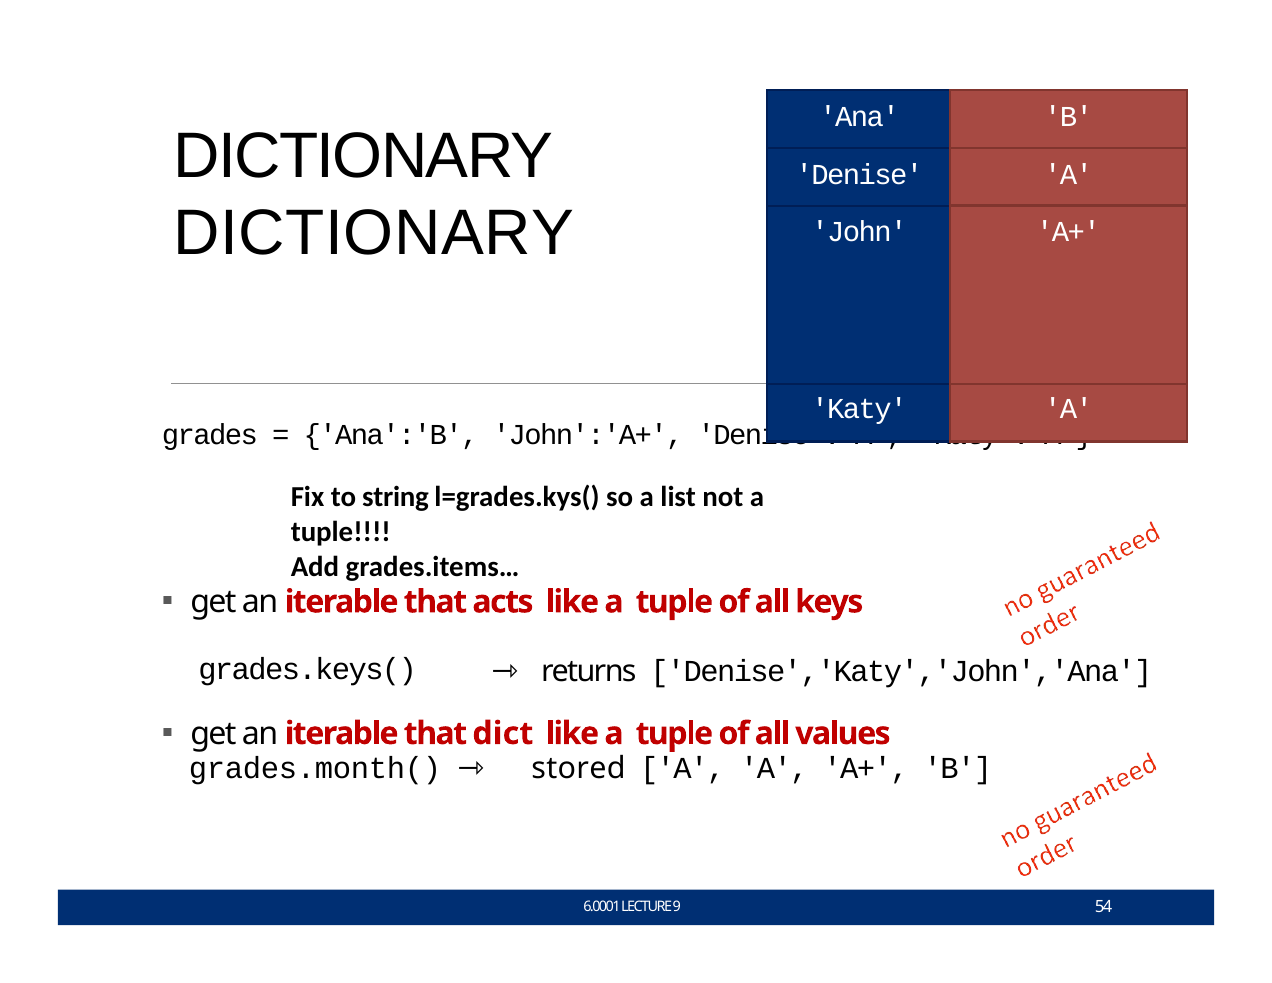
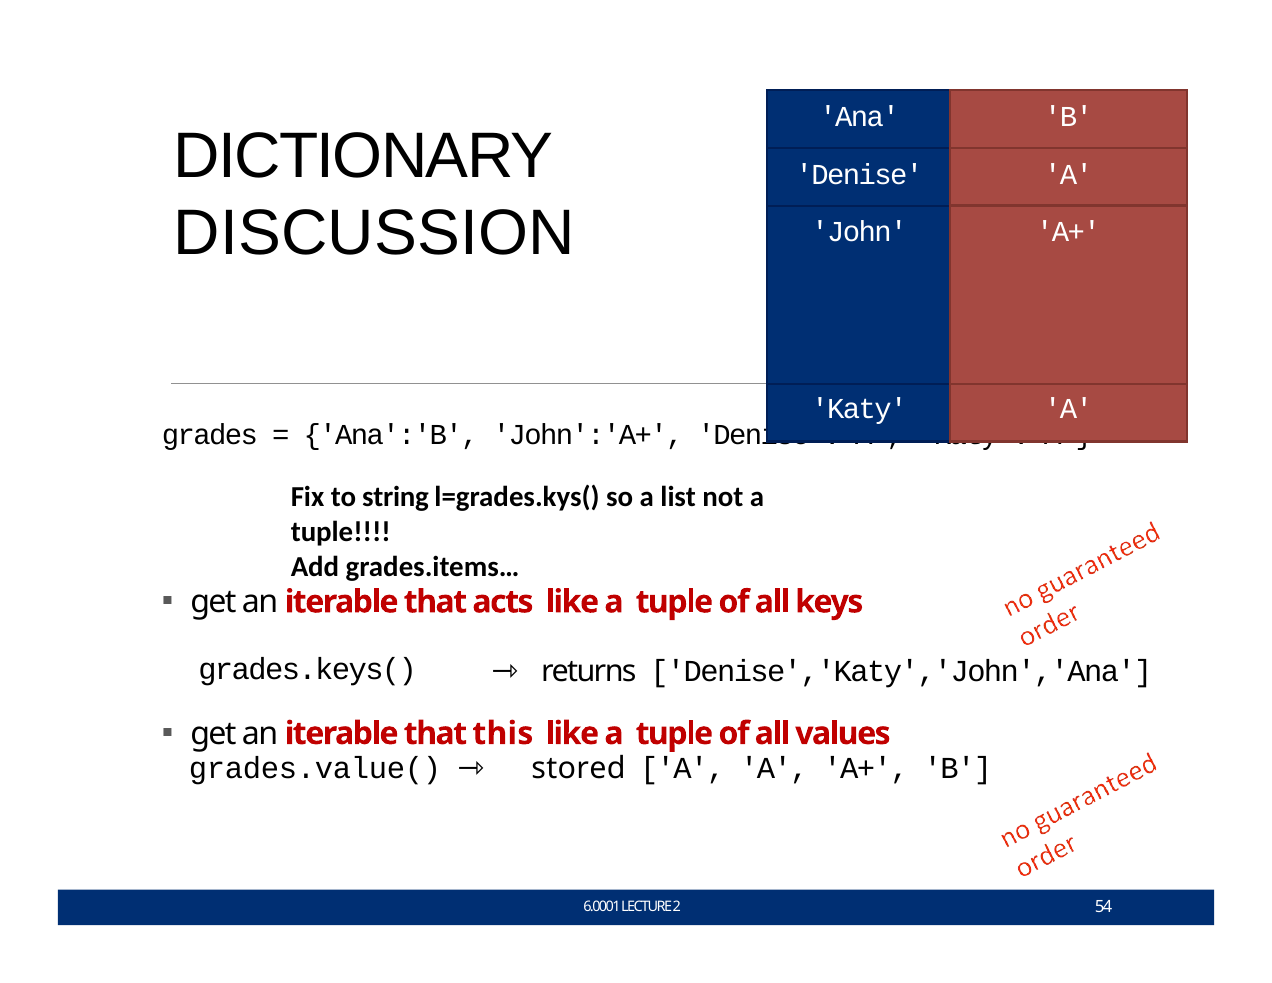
DICTIONARY: DICTIONARY -> DISCUSSION (374, 233)
dict: dict -> this (503, 733)
grades.month(: grades.month( -> grades.value( (315, 769)
9: 9 -> 2 (677, 907)
